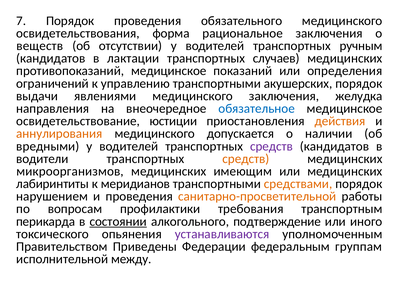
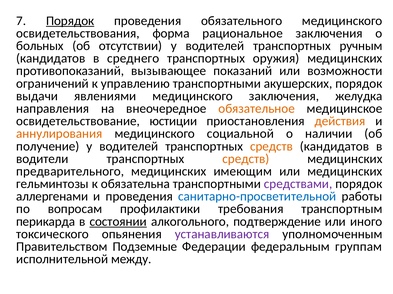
Порядок underline: none -> present (70, 21)
веществ: веществ -> больных (40, 46)
лактации: лактации -> среднего (133, 59)
случаев: случаев -> оружия (276, 59)
противопоказаний медицинское: медицинское -> вызывающее (169, 71)
определения: определения -> возможности (345, 71)
обязательное colour: blue -> orange (257, 109)
допускается: допускается -> социальной (240, 134)
вредными: вредными -> получение (48, 147)
средств colour: purple -> orange (271, 147)
микроорганизмов: микроорганизмов -> предварительного (70, 172)
лабиринтиты: лабиринтиты -> гельминтозы (52, 184)
меридианов: меридианов -> обязательна (135, 184)
средствами colour: orange -> purple (298, 184)
нарушением: нарушением -> аллергенами (52, 197)
санитарно-просветительной colour: orange -> blue (257, 197)
Приведены: Приведены -> Подземные (145, 247)
